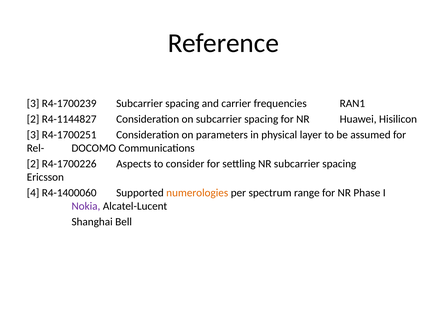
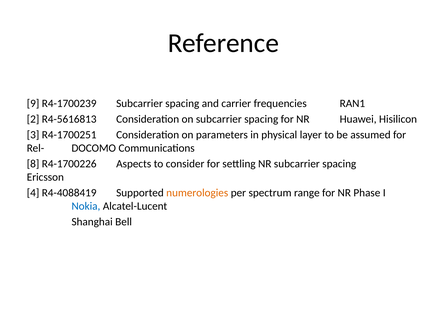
3: 3 -> 9 (33, 104)
R4-1144827: R4-1144827 -> R4-5616813 (69, 119)
2: 2 -> 8 (33, 164)
R4-1400060: R4-1400060 -> R4-4088419 (69, 193)
Nokia colour: purple -> blue (86, 206)
